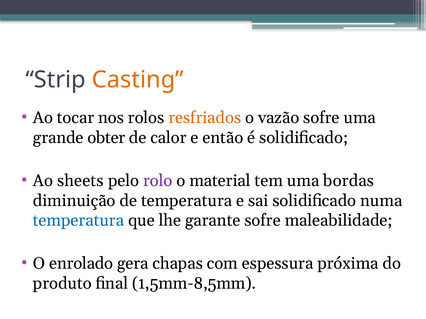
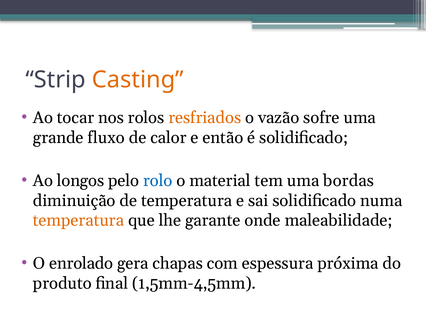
obter: obter -> fluxo (106, 138)
sheets: sheets -> longos (81, 181)
rolo colour: purple -> blue (158, 181)
temperatura colour: blue -> orange (79, 221)
garante sofre: sofre -> onde (263, 221)
1,5mm-8,5mm: 1,5mm-8,5mm -> 1,5mm-4,5mm (194, 284)
